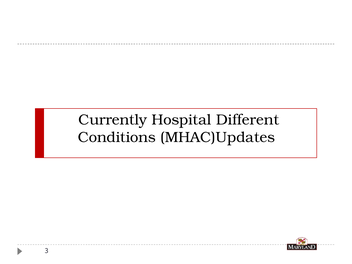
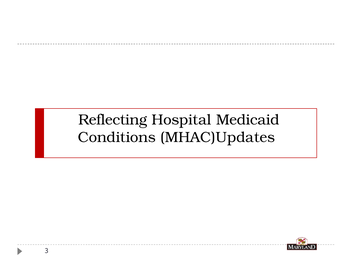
Currently: Currently -> Reflecting (113, 120)
Different: Different -> Medicaid (248, 120)
